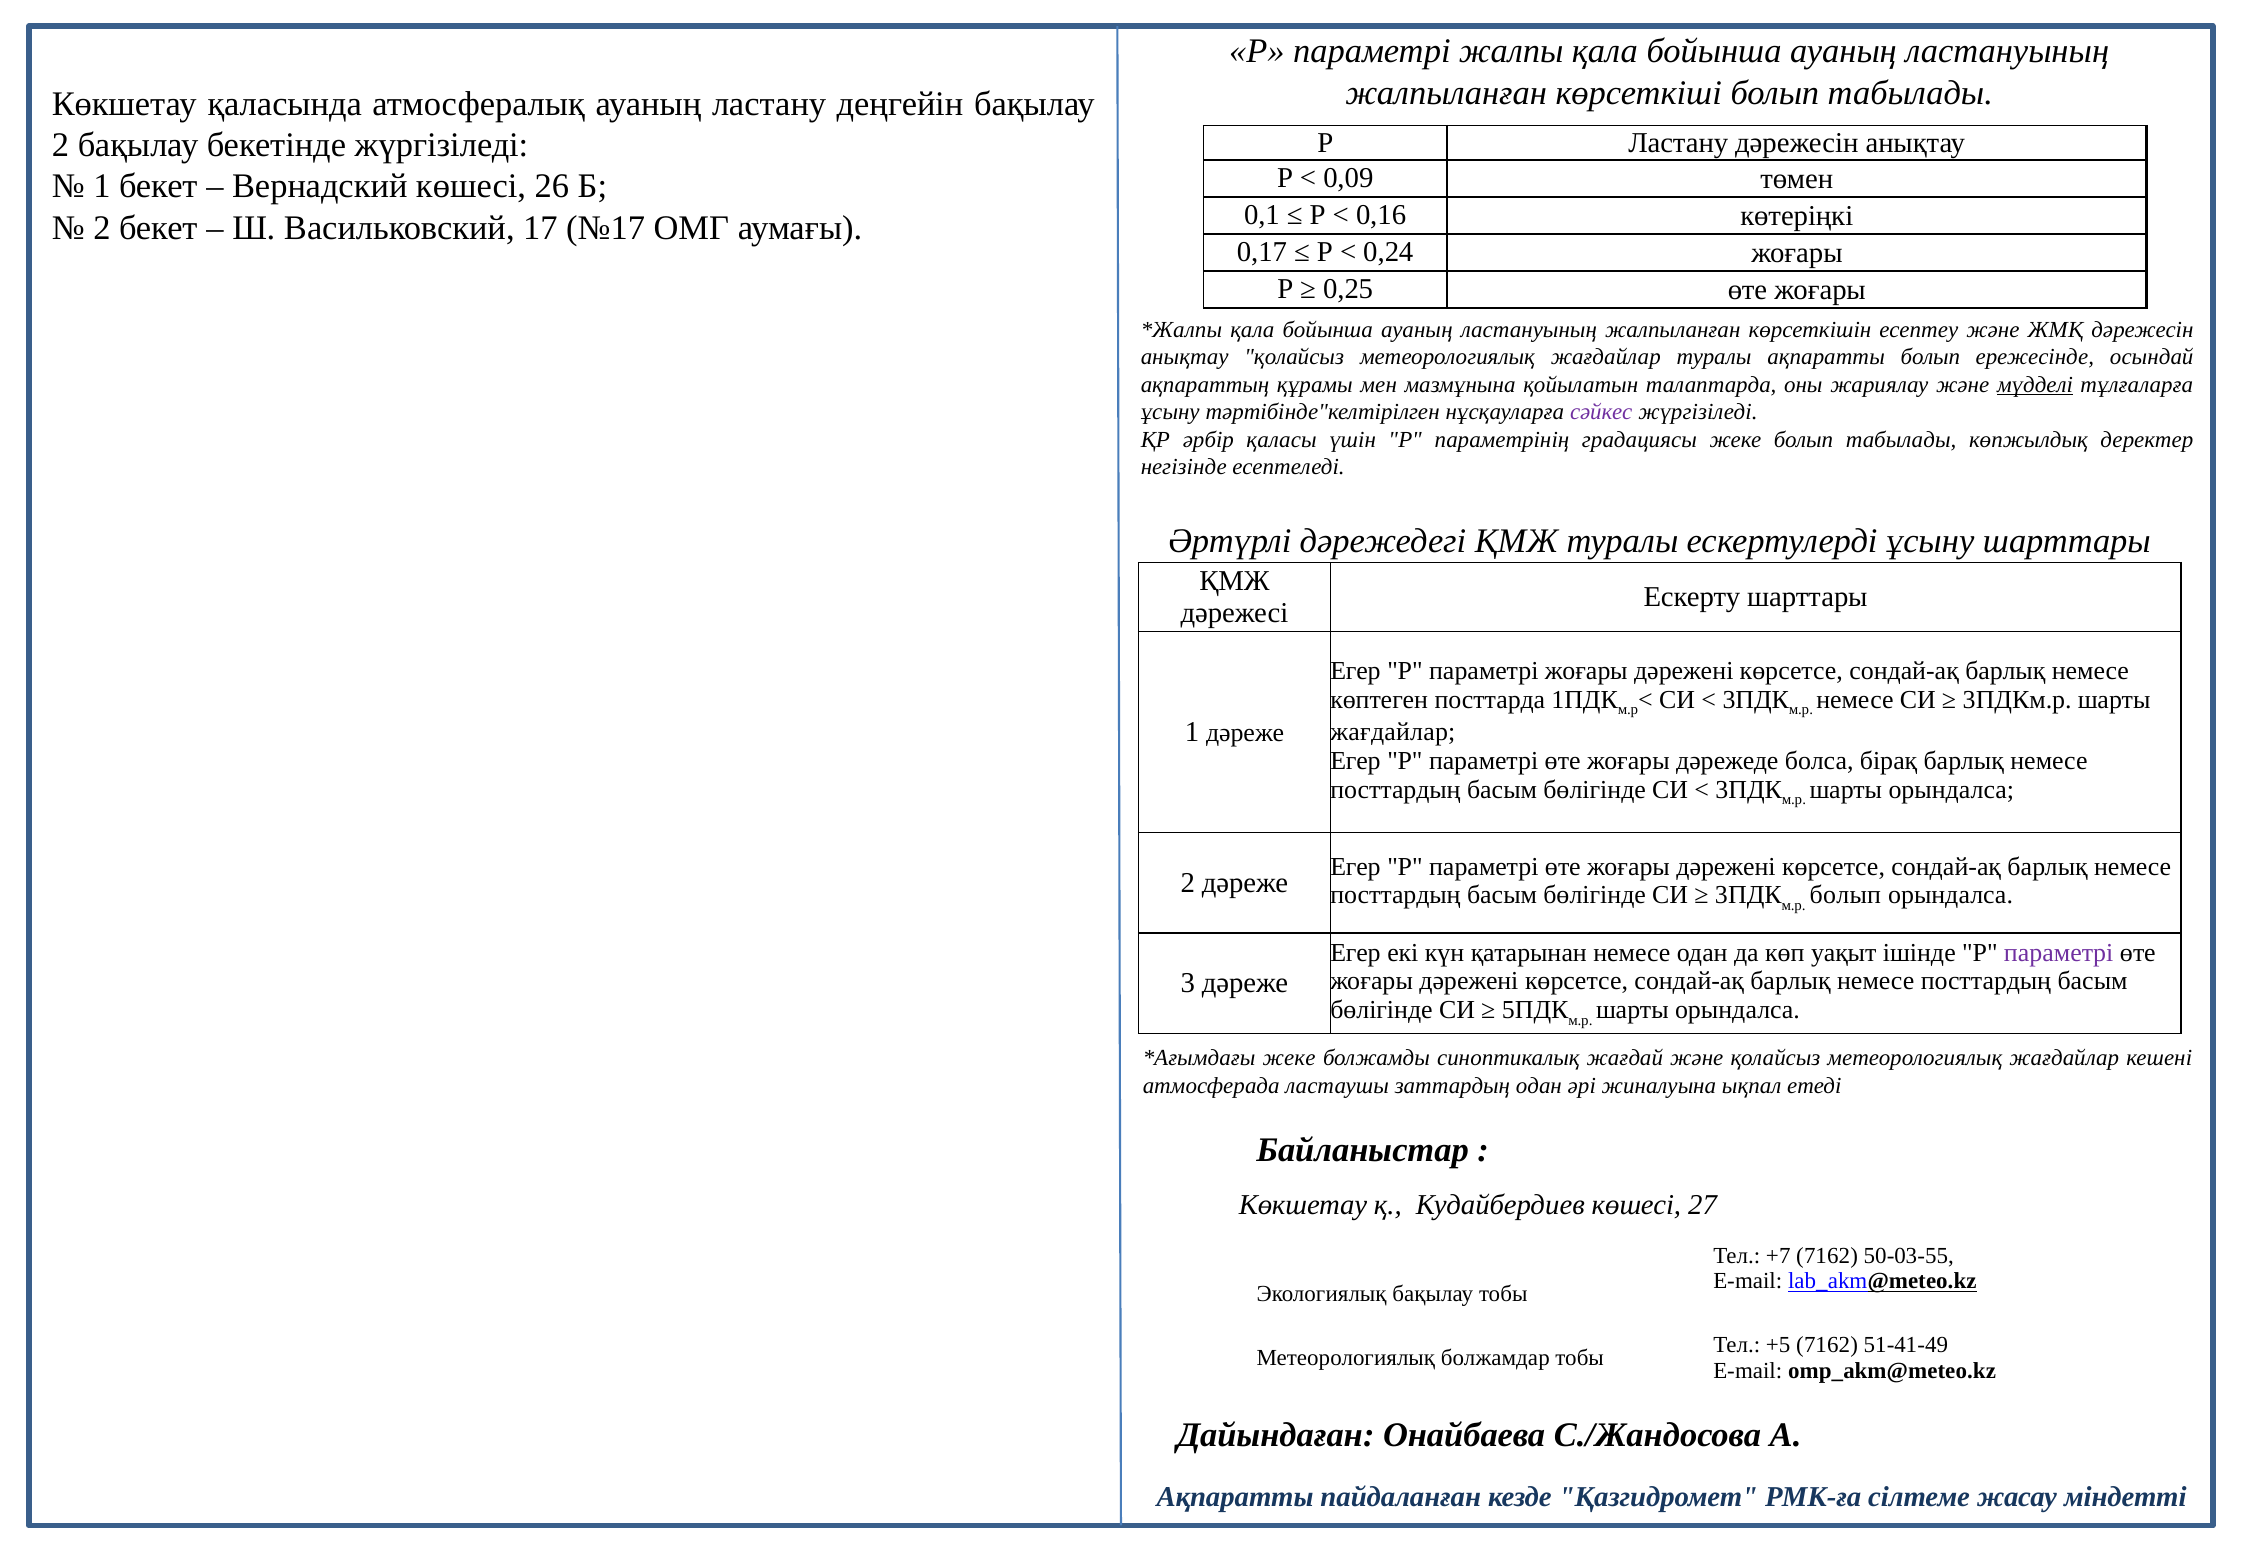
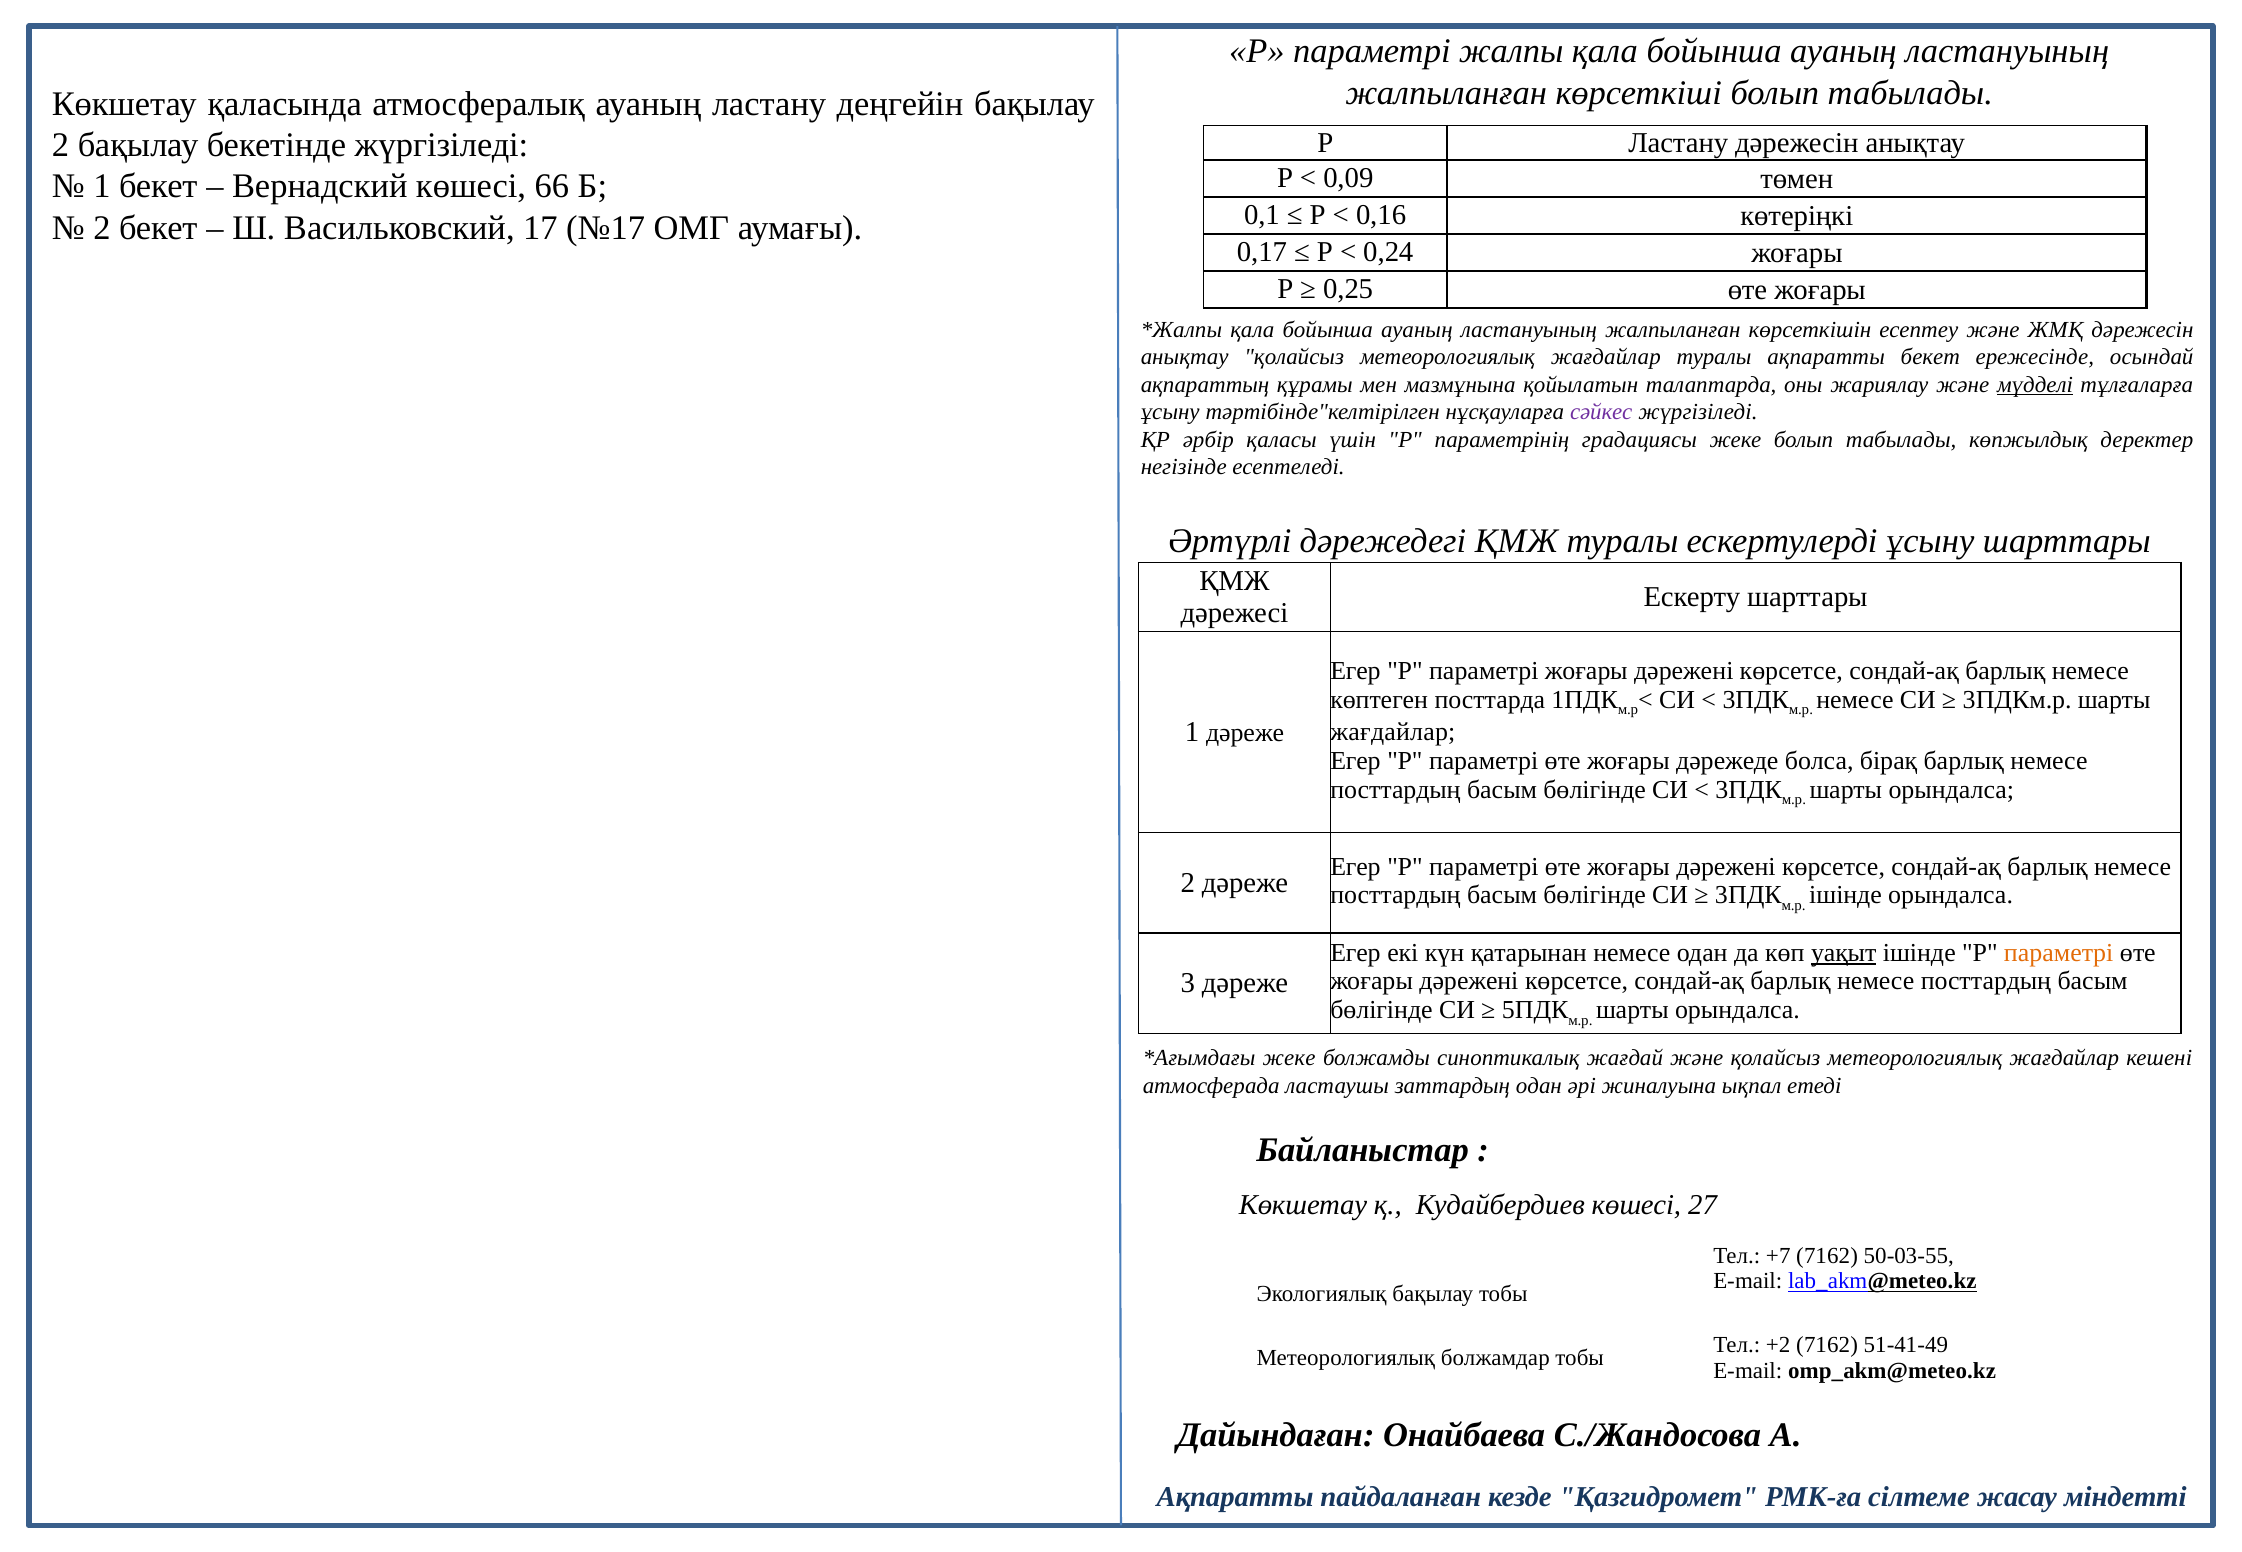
26: 26 -> 66 (552, 186)
ақпаратты болып: болып -> бекет (1930, 357)
болып: болып -> ішінде (1846, 895)
уақыт underline: none -> present (1844, 953)
параметрі colour: purple -> orange (2059, 953)
+5: +5 -> +2 (1778, 1345)
